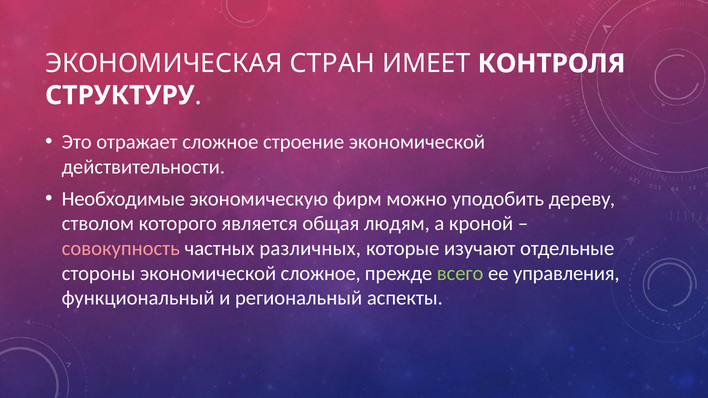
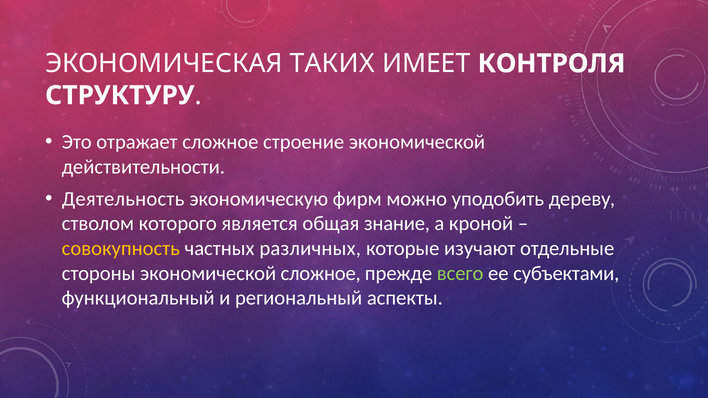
СТРАН: СТРАН -> ТАКИХ (332, 64)
Необходимые: Необходимые -> Деятельность (123, 199)
людям: людям -> знание (397, 224)
совокупность colour: pink -> yellow (121, 249)
управления: управления -> субъектами (566, 273)
